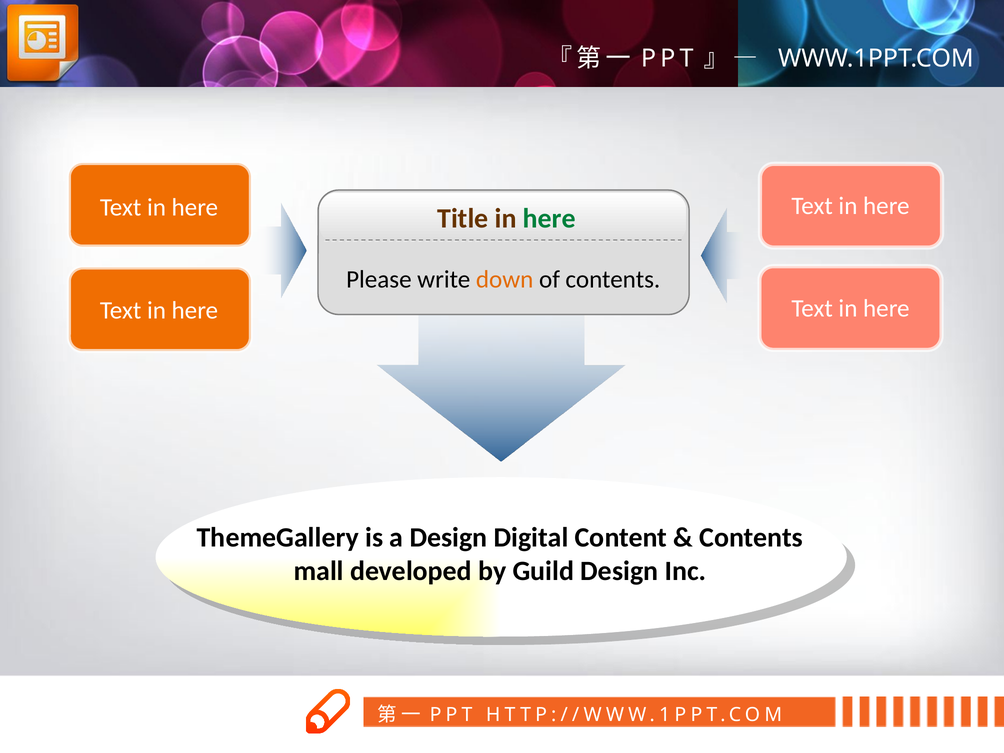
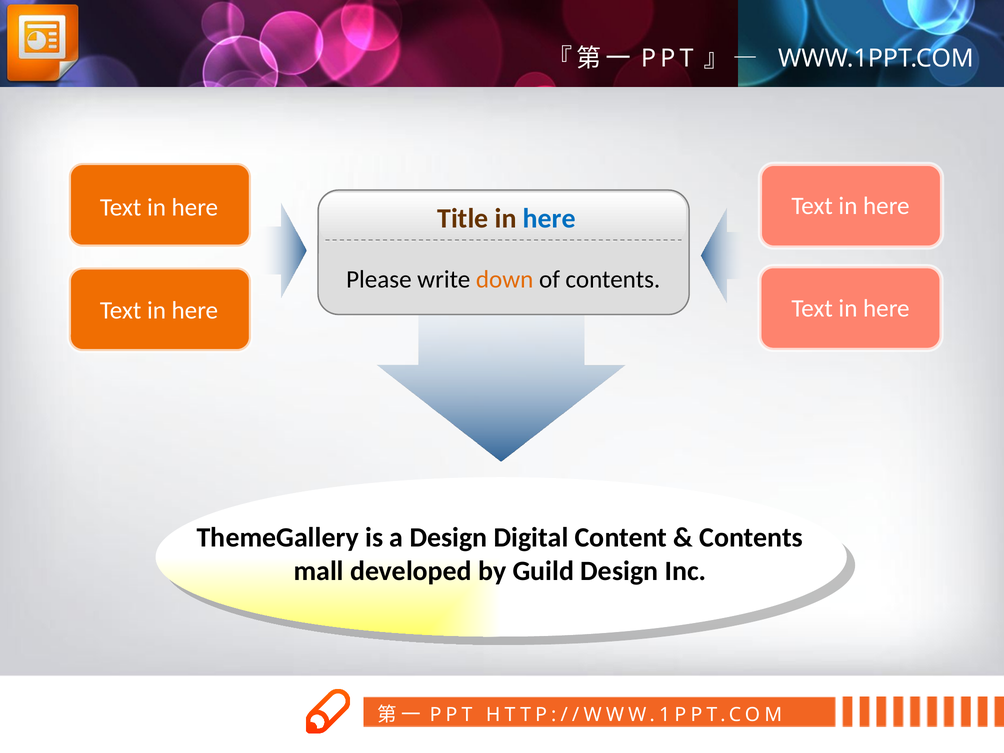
here colour: green -> blue (549, 218)
